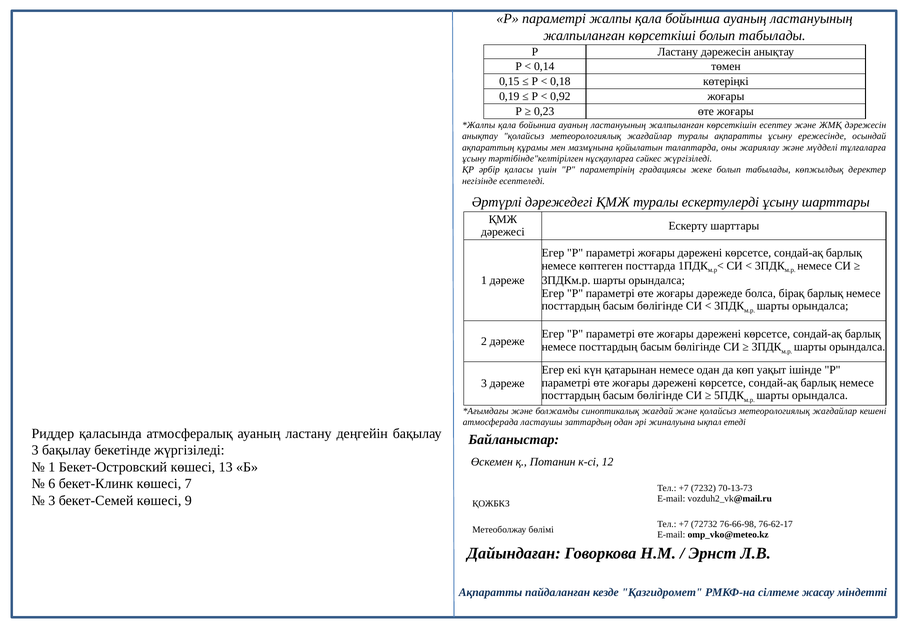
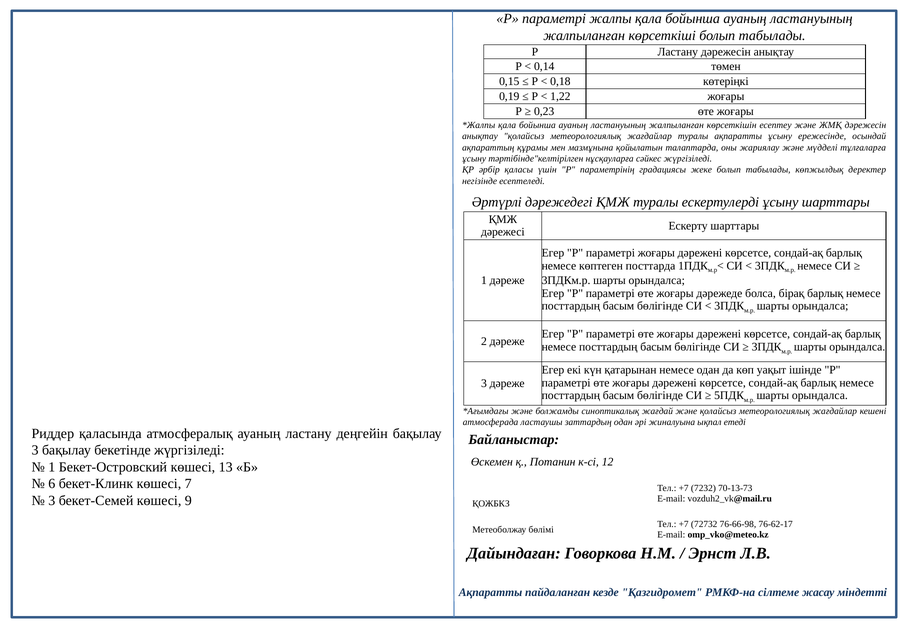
0,92: 0,92 -> 1,22 (560, 96)
